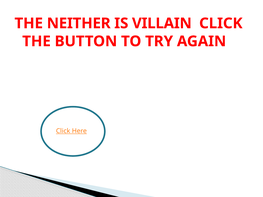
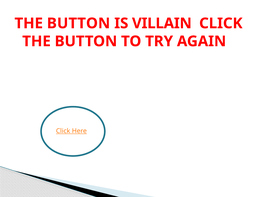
NEITHER: NEITHER -> BUTTON (79, 23)
